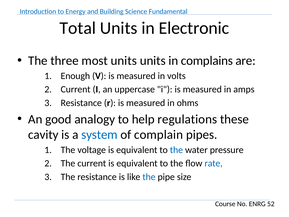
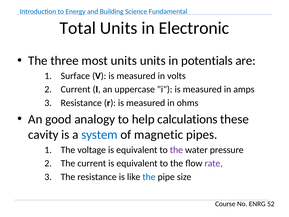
complains: complains -> potentials (207, 61)
Enough: Enough -> Surface (75, 76)
regulations: regulations -> calculations (187, 119)
complain: complain -> magnetic (159, 135)
the colour: blue -> purple (176, 150)
rate colour: blue -> purple (214, 163)
